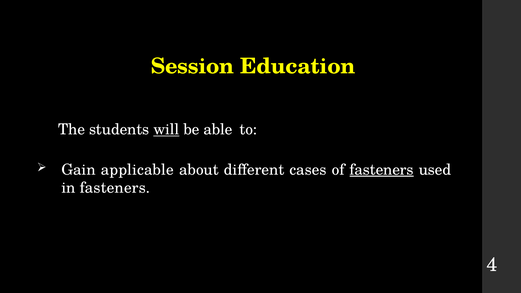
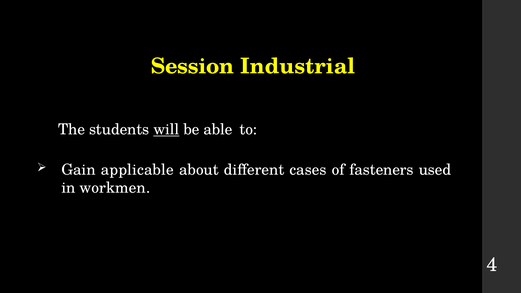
Education: Education -> Industrial (298, 66)
fasteners underline: present -> none (382, 170)
in fasteners: fasteners -> workmen (115, 188)
